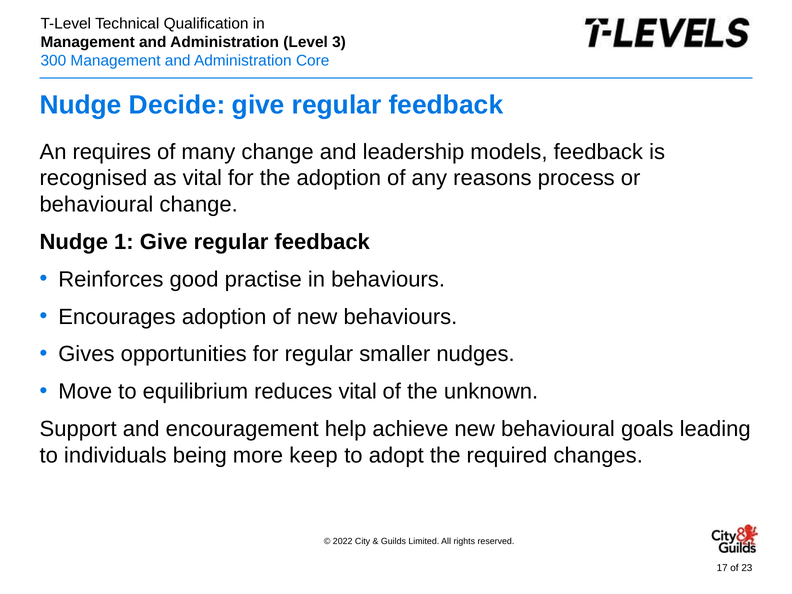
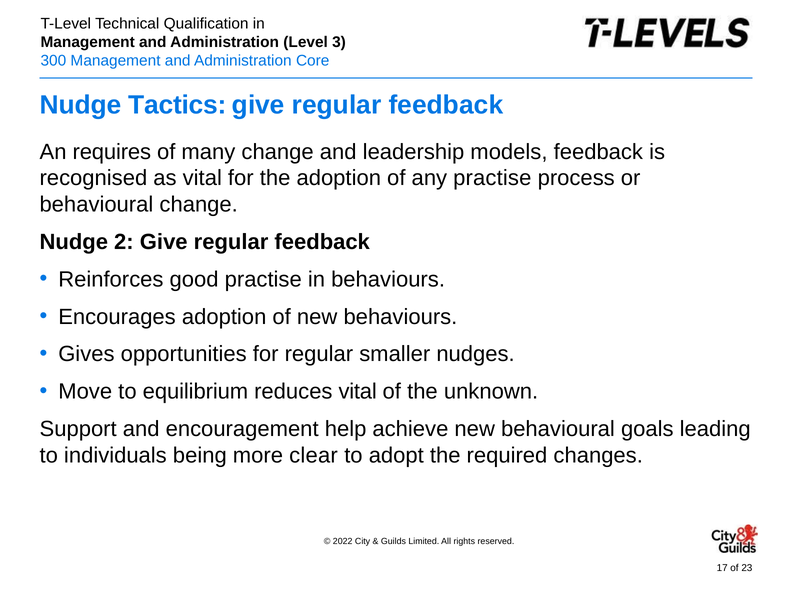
Decide: Decide -> Tactics (177, 105)
any reasons: reasons -> practise (492, 178)
1: 1 -> 2 (124, 242)
keep: keep -> clear (314, 455)
